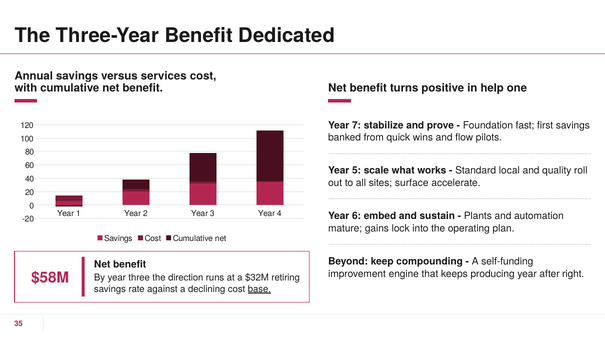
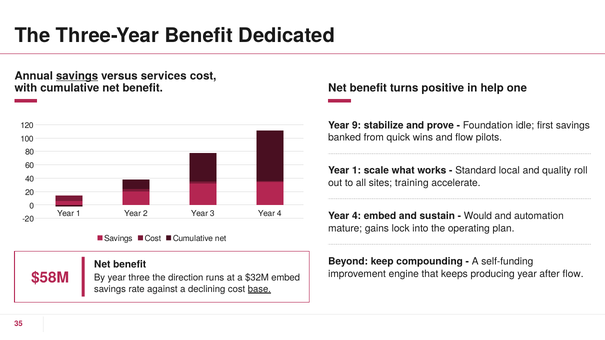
savings underline: none -> present (77, 76)
7: 7 -> 9 (357, 125)
fast: fast -> idle (525, 125)
5: 5 -> 1 (357, 171)
surface: surface -> training (412, 183)
6: 6 -> 4 (357, 216)
Plants: Plants -> Would (478, 216)
after right: right -> flow (573, 274)
$32M retiring: retiring -> embed (286, 278)
